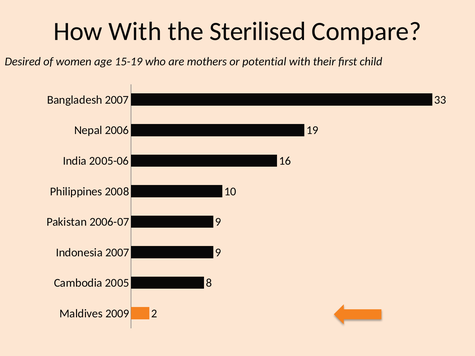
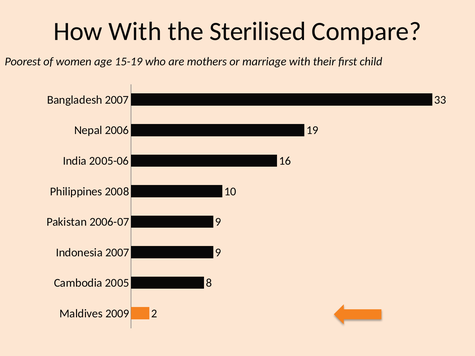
Desired: Desired -> Poorest (23, 62)
potential: potential -> marriage (264, 62)
